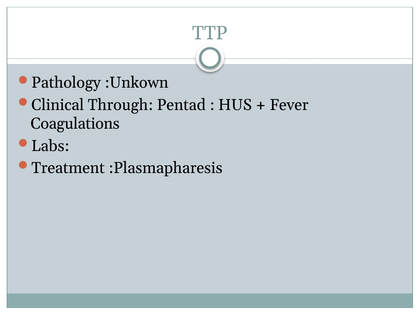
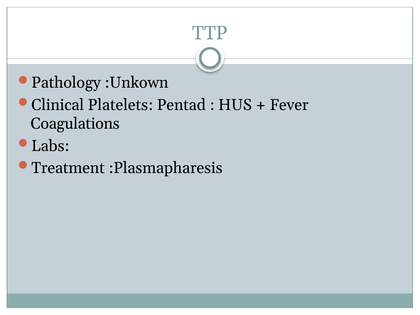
Through: Through -> Platelets (120, 105)
